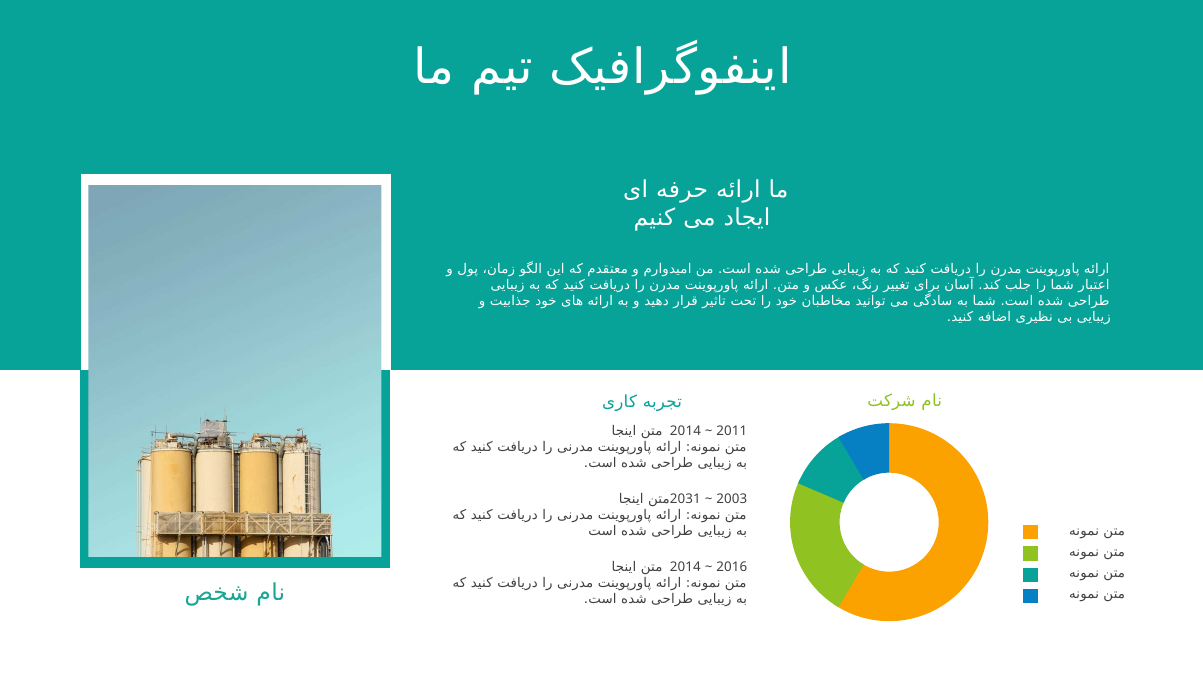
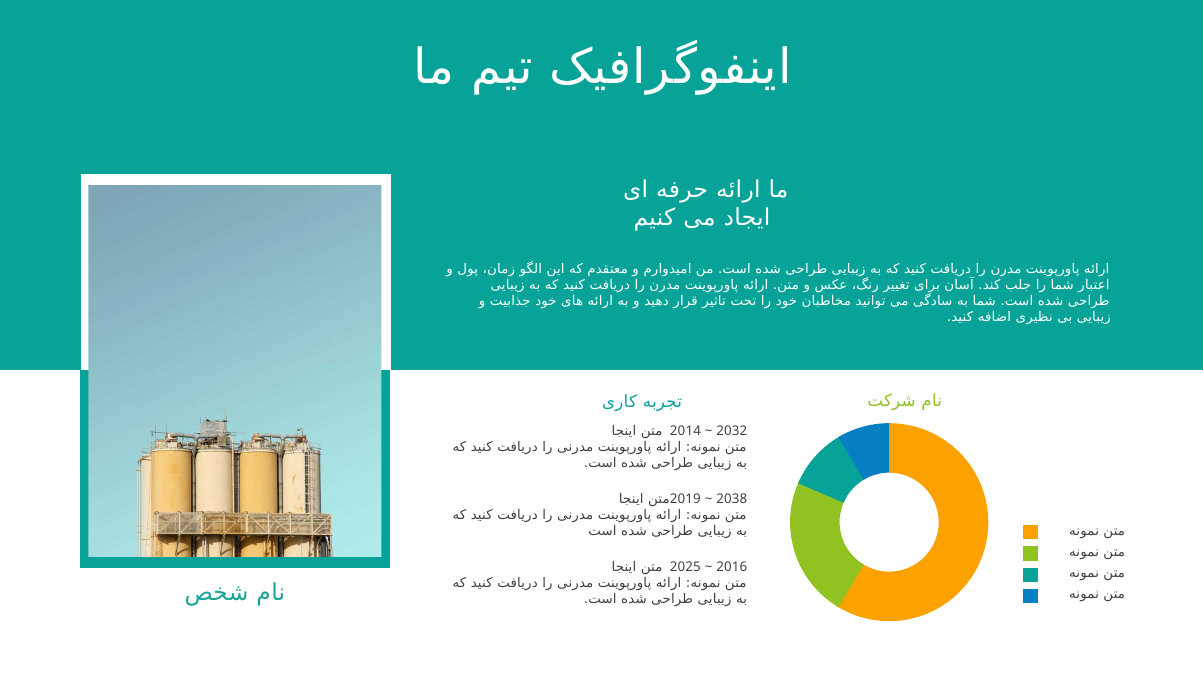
2011: 2011 -> 2032 (732, 432)
2031: 2031 -> 2019 (685, 499)
2003: 2003 -> 2038 (732, 499)
2014: 2014 -> 2025 (685, 567)
